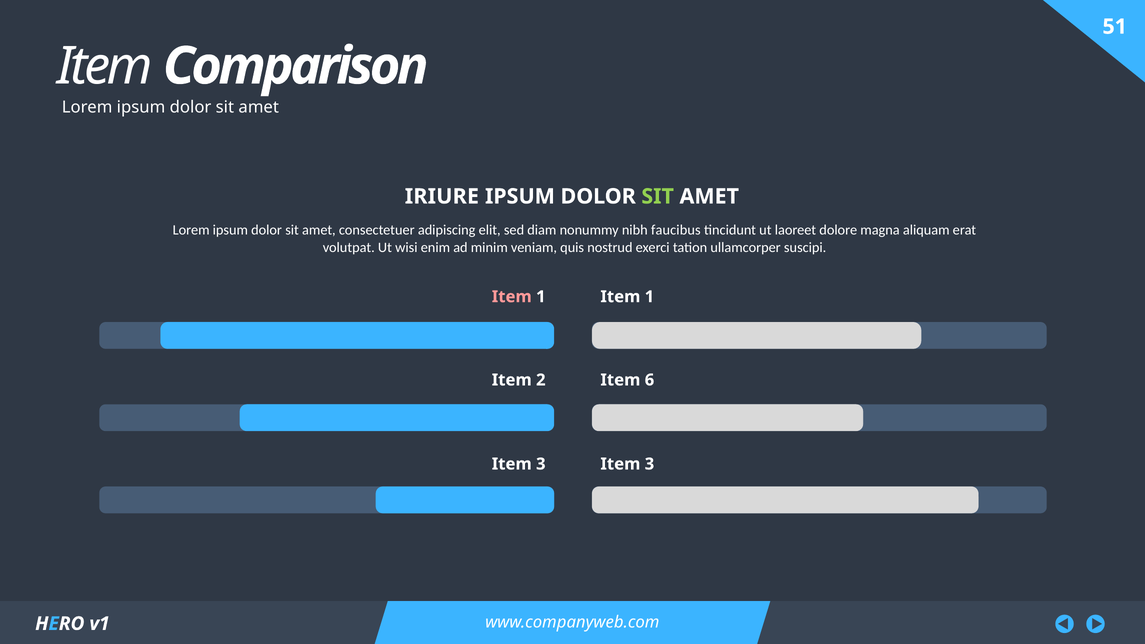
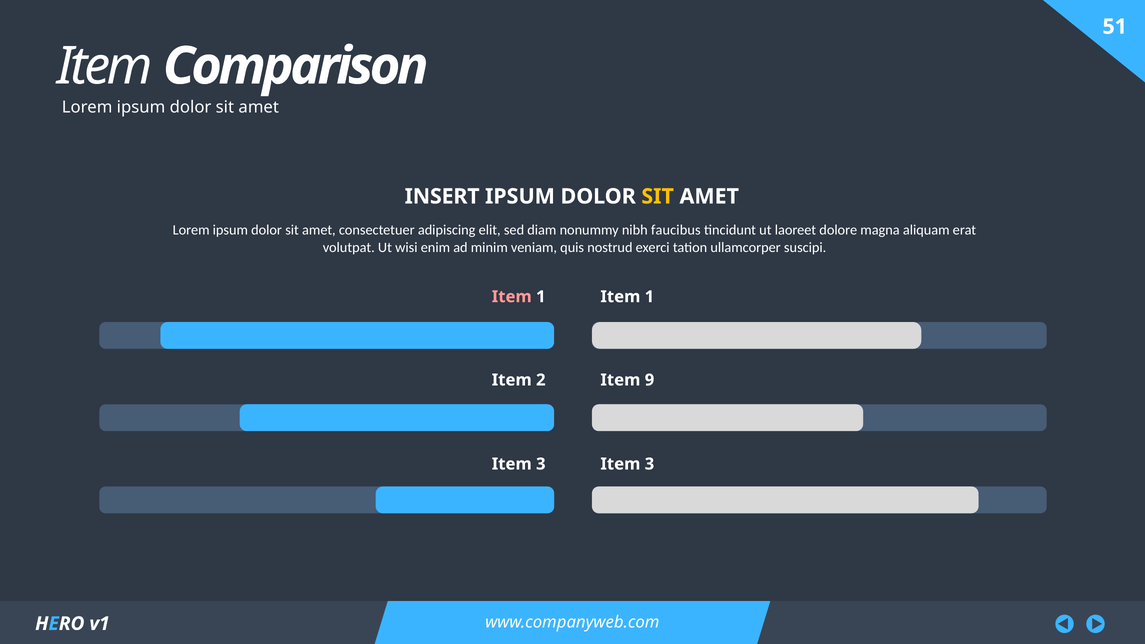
IRIURE: IRIURE -> INSERT (442, 196)
SIT colour: light green -> yellow (658, 196)
6: 6 -> 9 (649, 380)
